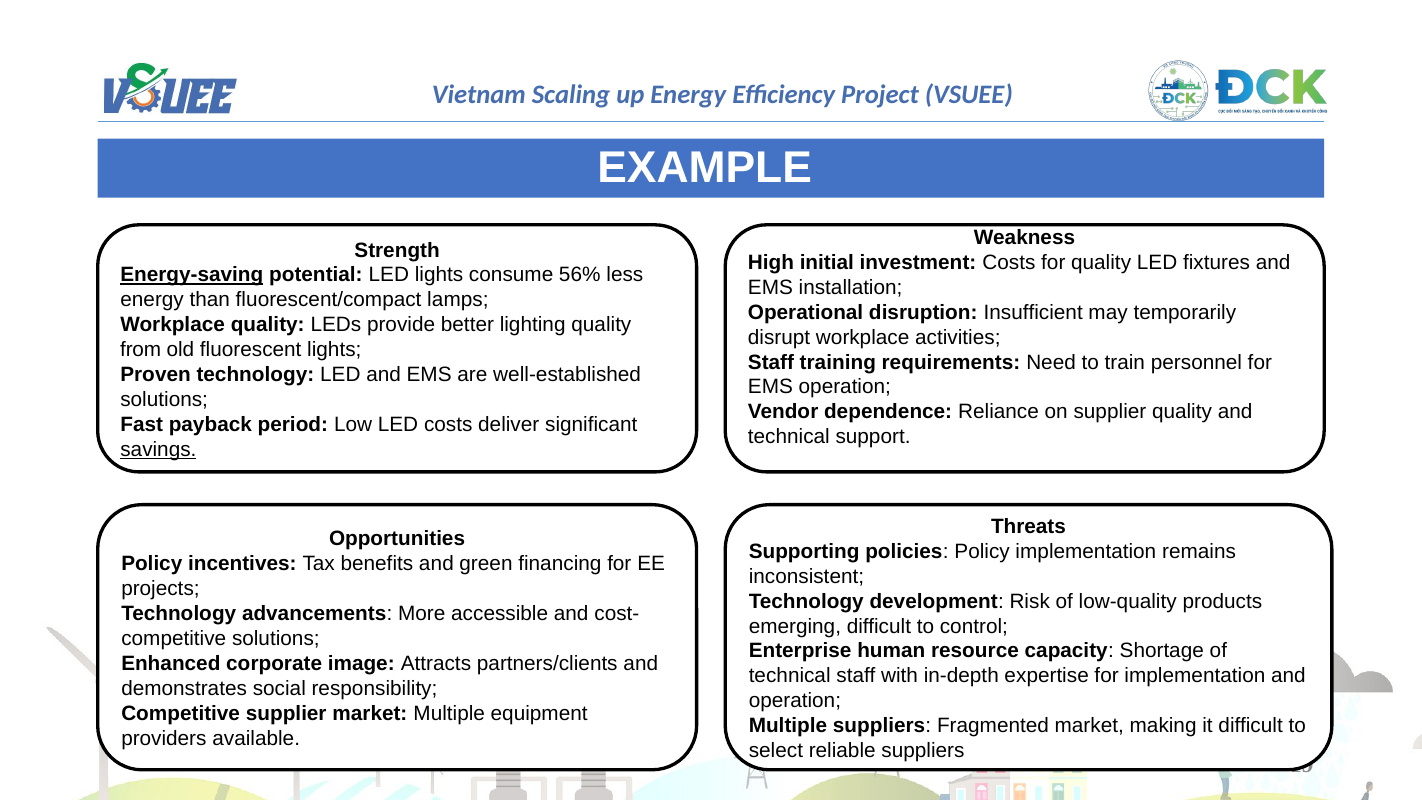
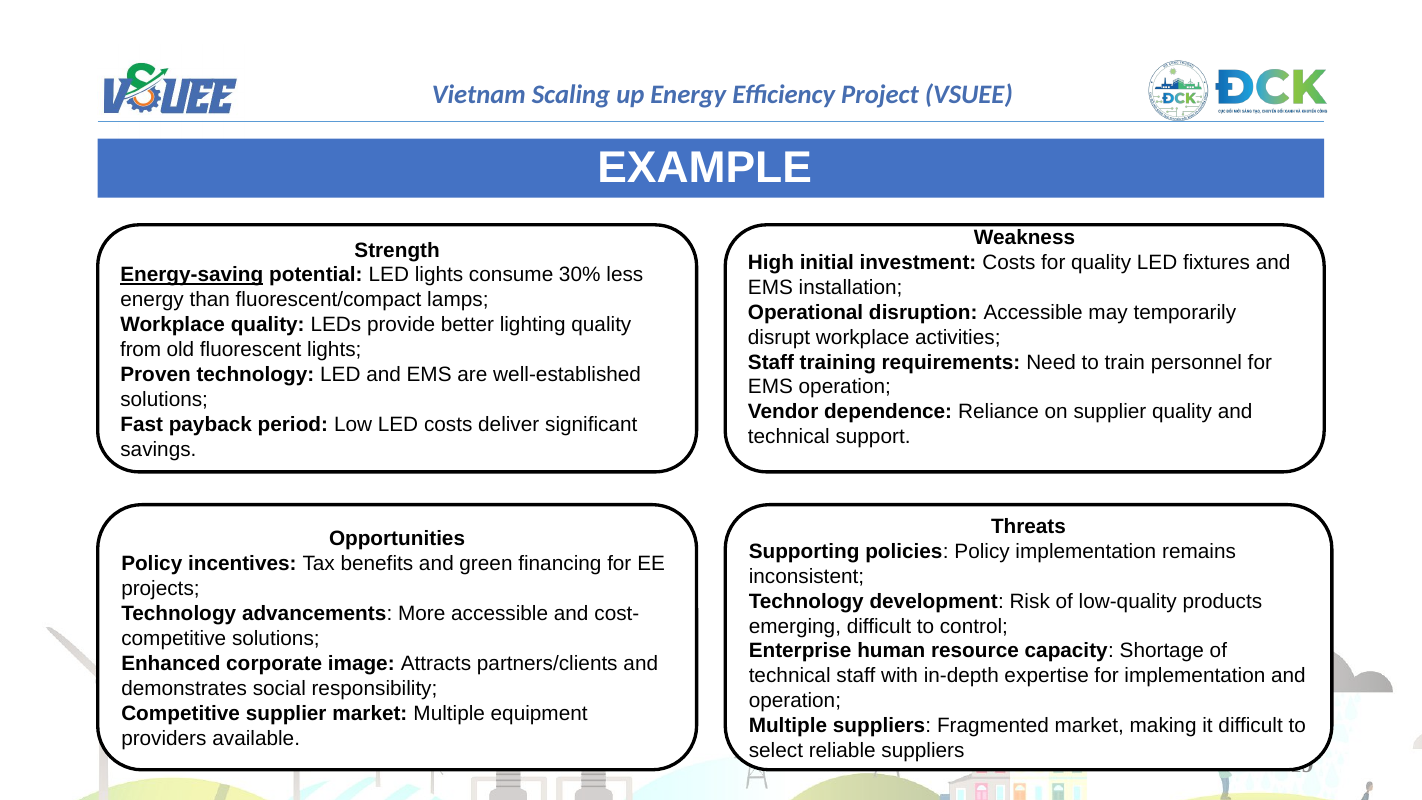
56%: 56% -> 30% (580, 275)
disruption Insufficient: Insufficient -> Accessible (1033, 312)
savings underline: present -> none (158, 449)
